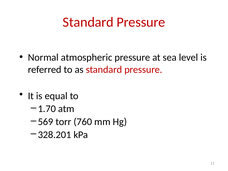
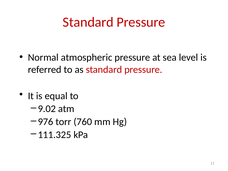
1.70: 1.70 -> 9.02 (47, 109)
569: 569 -> 976 (46, 122)
328.201: 328.201 -> 111.325 (55, 135)
